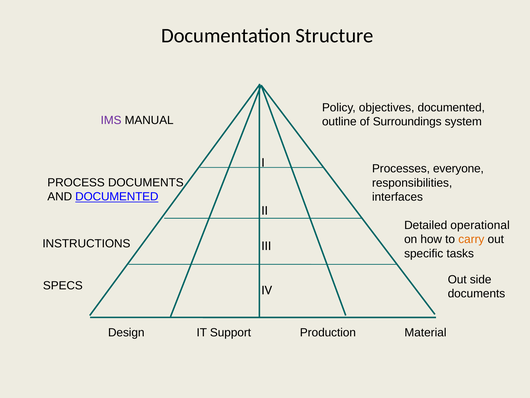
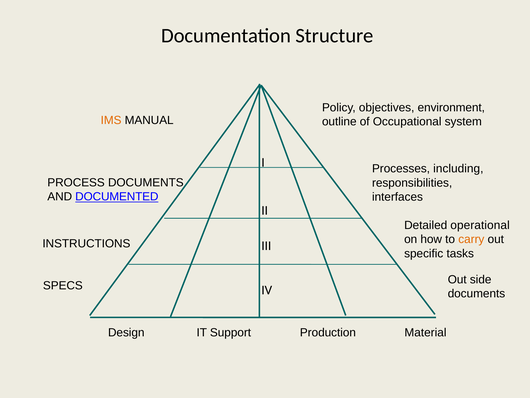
objectives documented: documented -> environment (451, 107)
IMS colour: purple -> orange (111, 120)
Surroundings: Surroundings -> Occupational (407, 122)
everyone: everyone -> including (458, 168)
